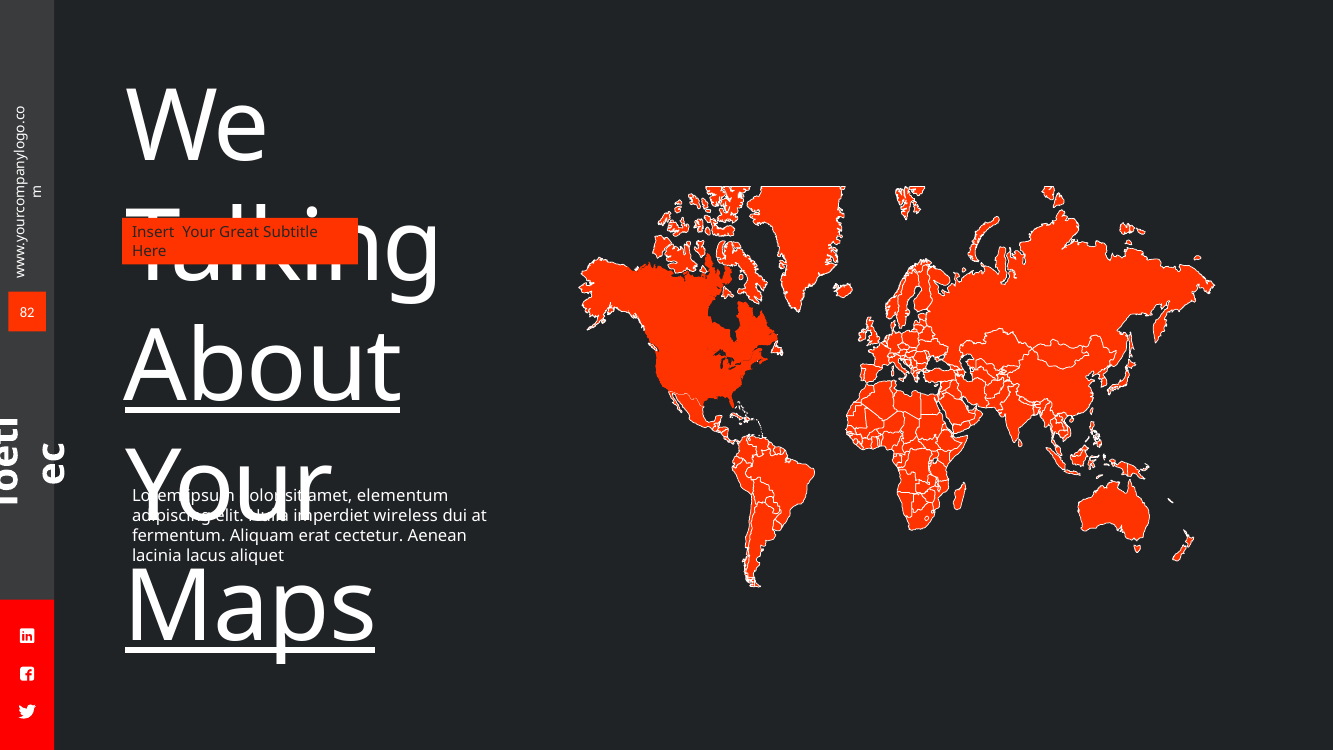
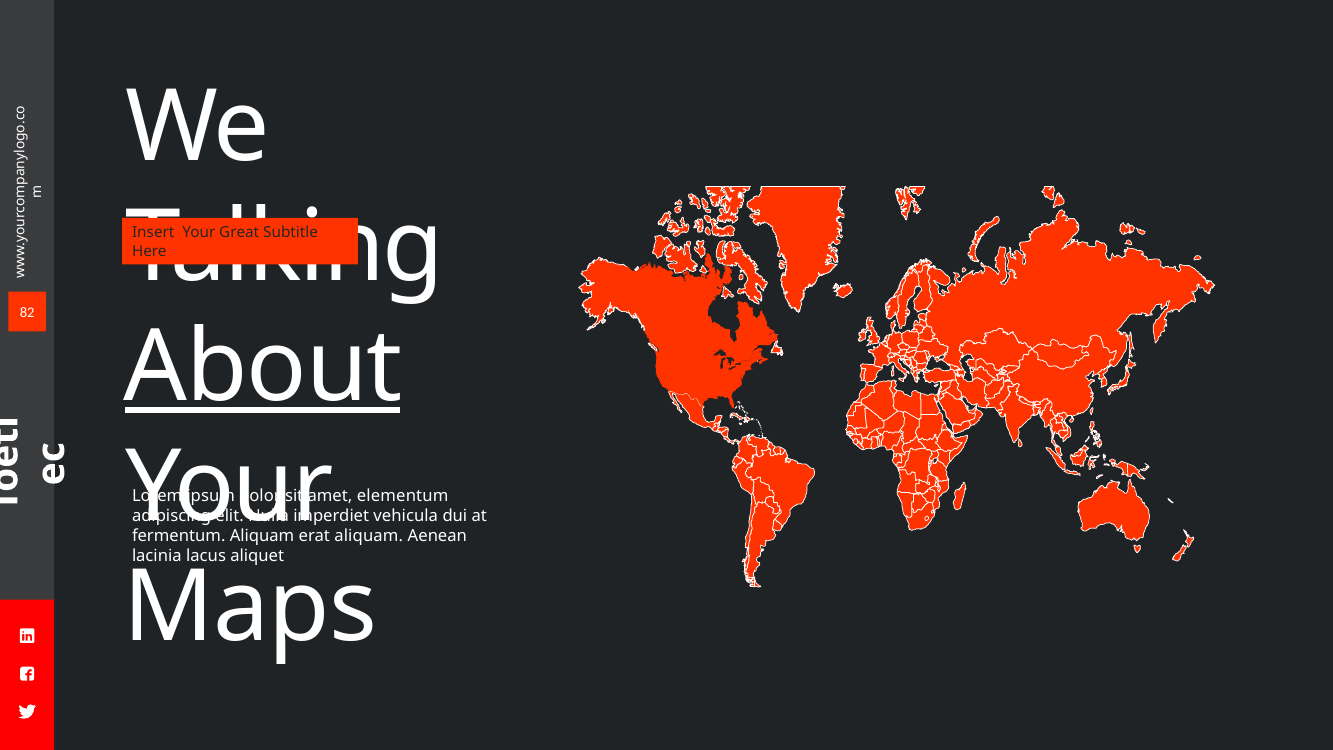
wireless: wireless -> vehicula (406, 515)
cectetur: cectetur -> aliquam (369, 535)
Maps underline: present -> none (250, 607)
